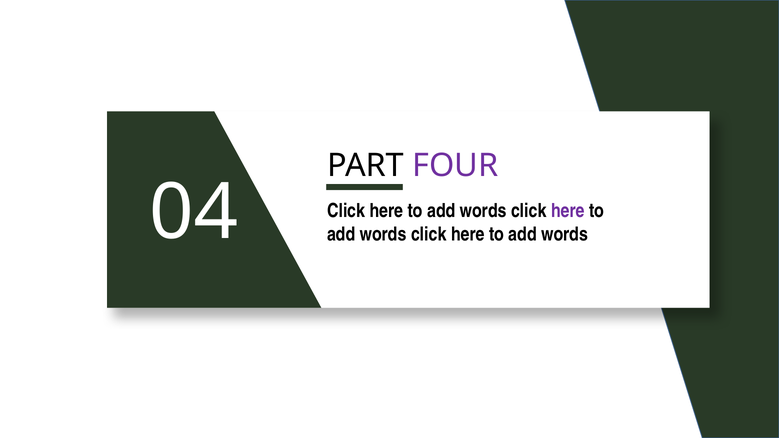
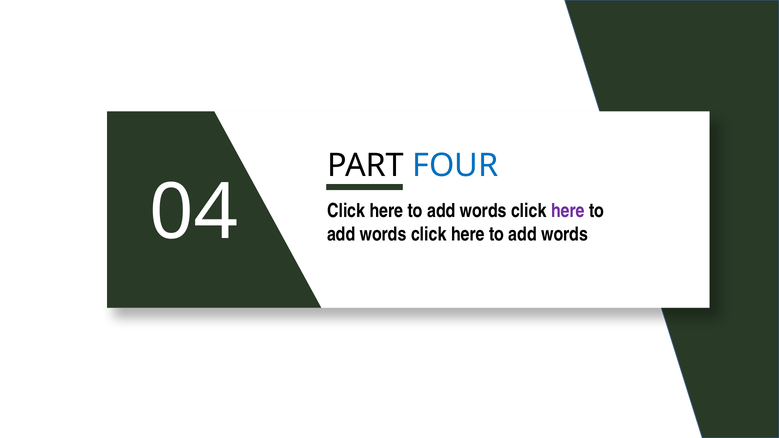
FOUR colour: purple -> blue (455, 166)
